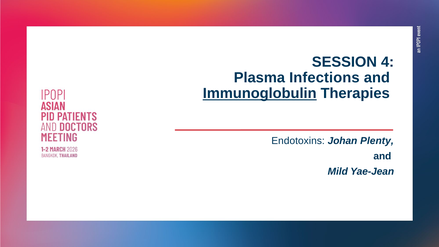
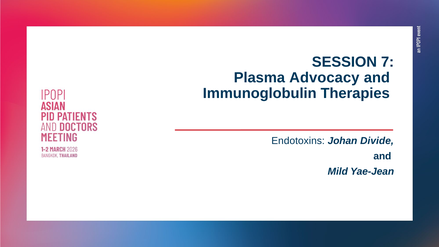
4: 4 -> 7 (388, 62)
Infections: Infections -> Advocacy (324, 78)
Immunoglobulin underline: present -> none (260, 93)
Plenty: Plenty -> Divide (377, 141)
